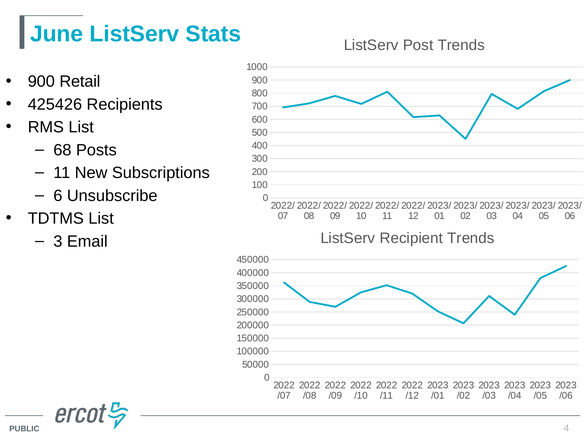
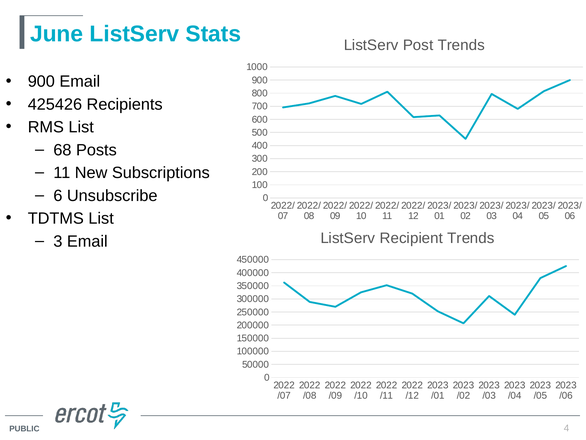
900 Retail: Retail -> Email (80, 81)
